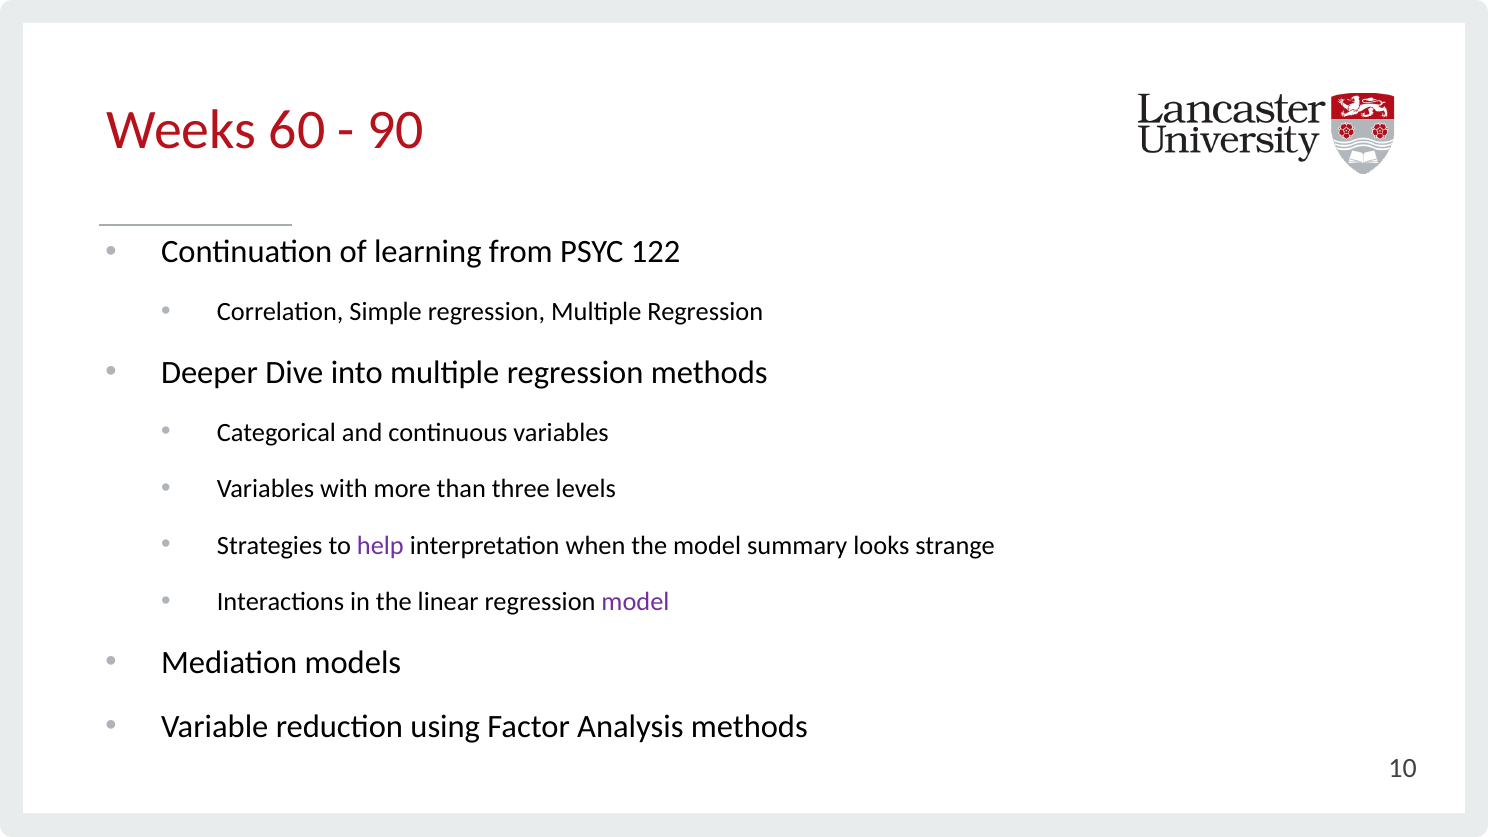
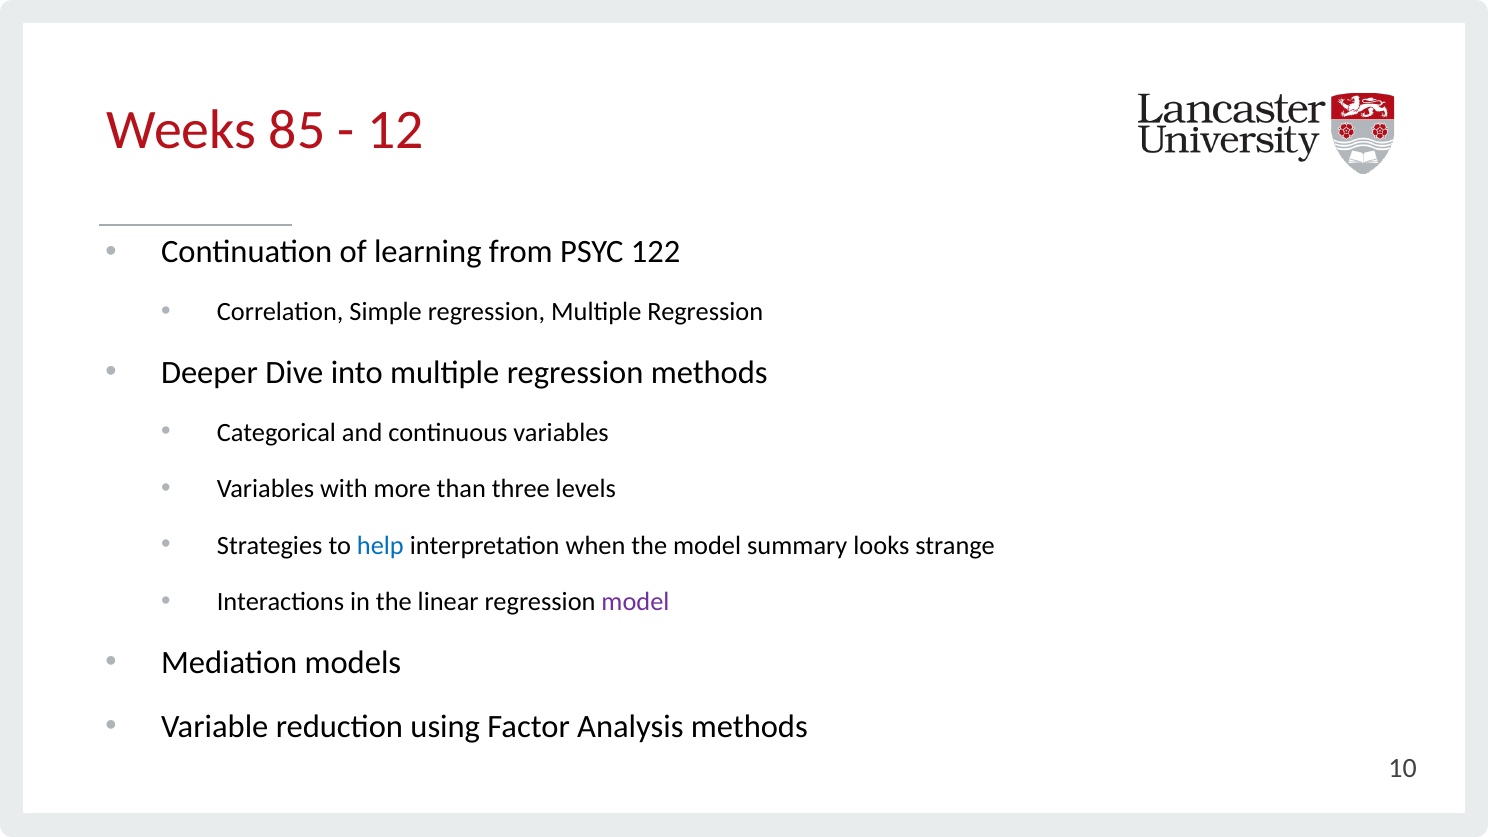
60: 60 -> 85 (297, 130)
90: 90 -> 12 (396, 130)
help colour: purple -> blue (380, 545)
